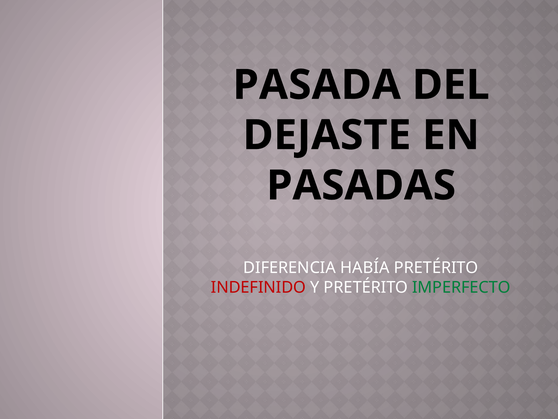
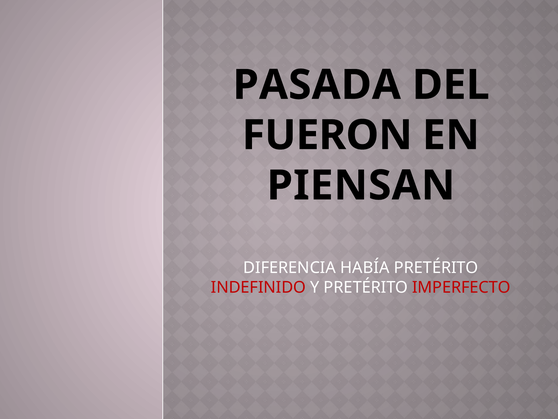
DEJASTE: DEJASTE -> FUERON (327, 135)
PASADAS: PASADAS -> PIENSAN (361, 185)
IMPERFECTO colour: green -> red (461, 287)
